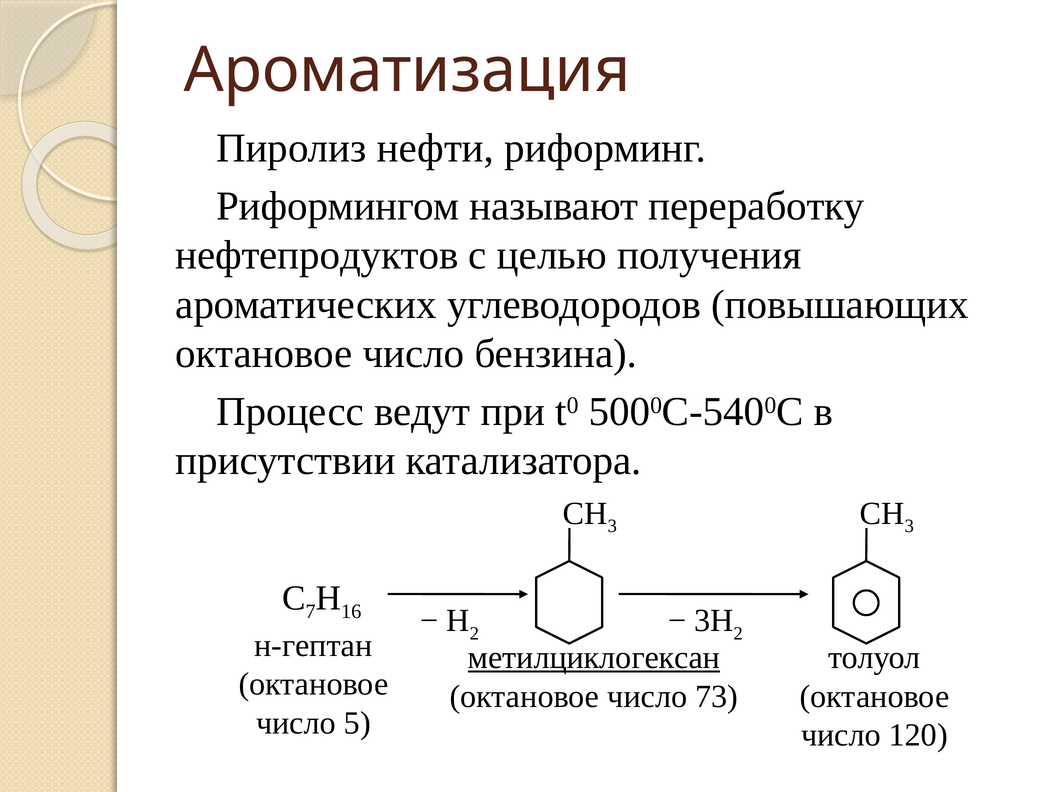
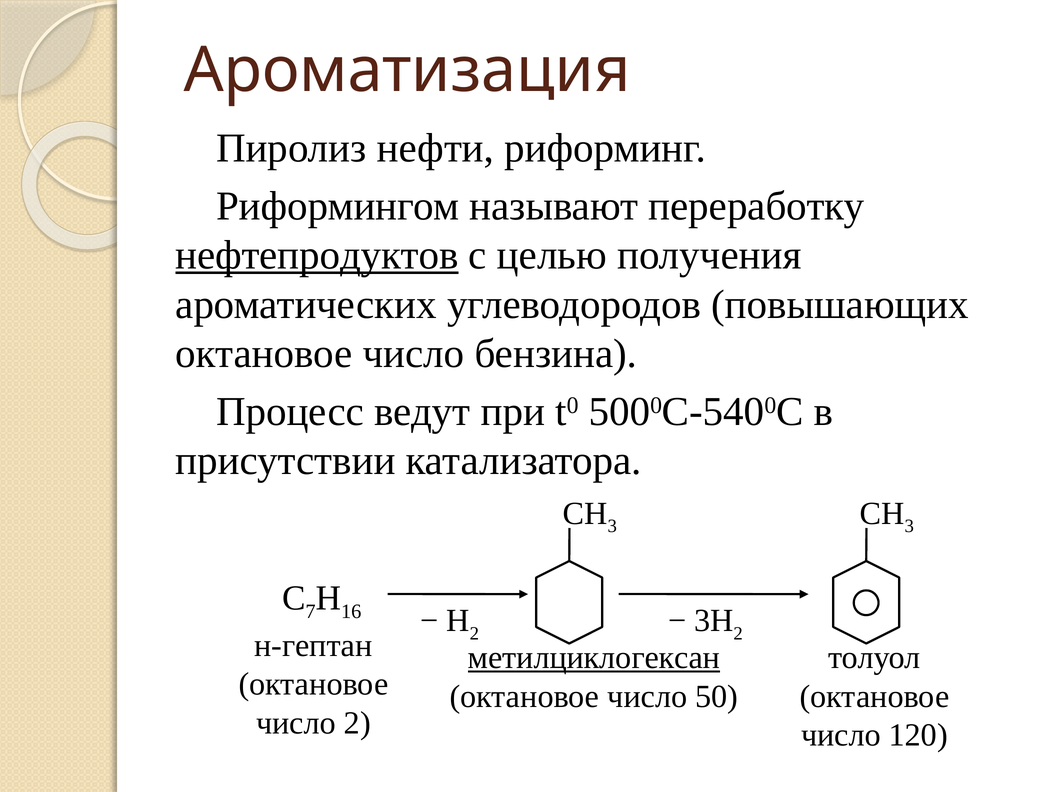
нефтепродуктов underline: none -> present (317, 255)
73: 73 -> 50 (717, 696)
число 5: 5 -> 2 (357, 723)
